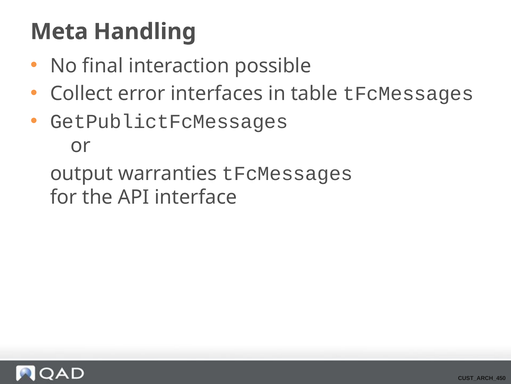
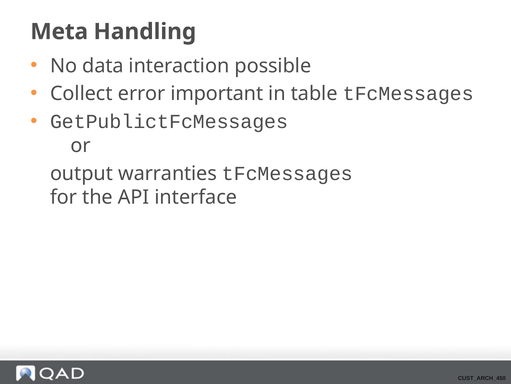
final: final -> data (103, 66)
interfaces: interfaces -> important (217, 94)
